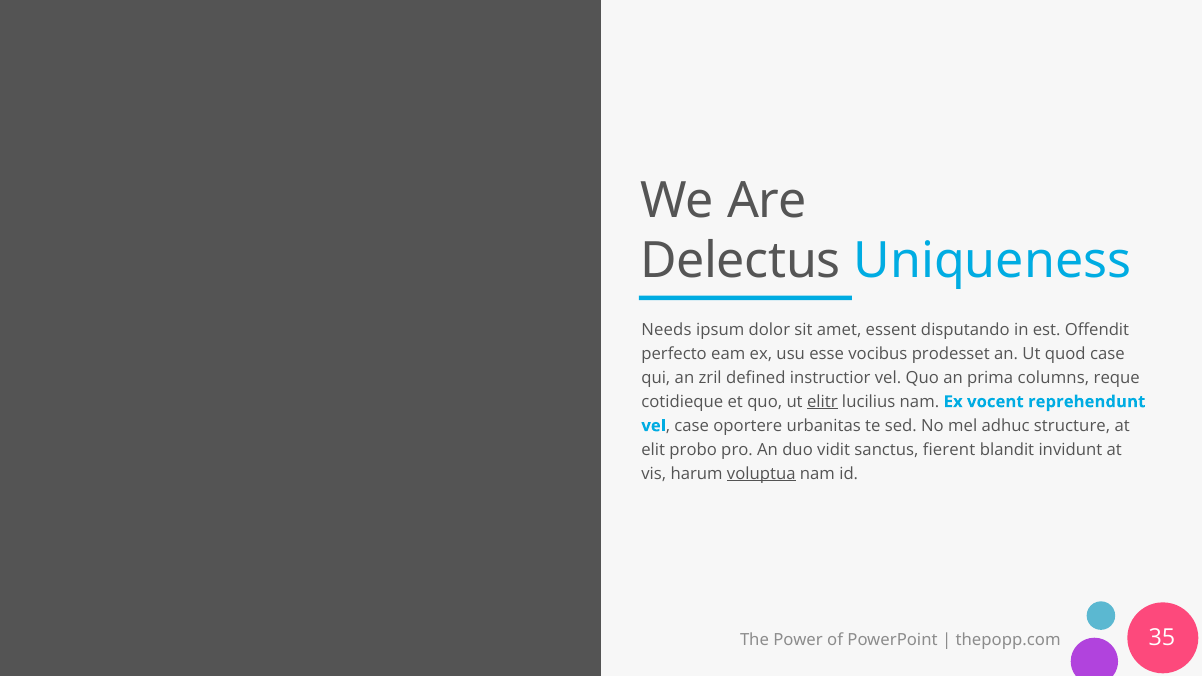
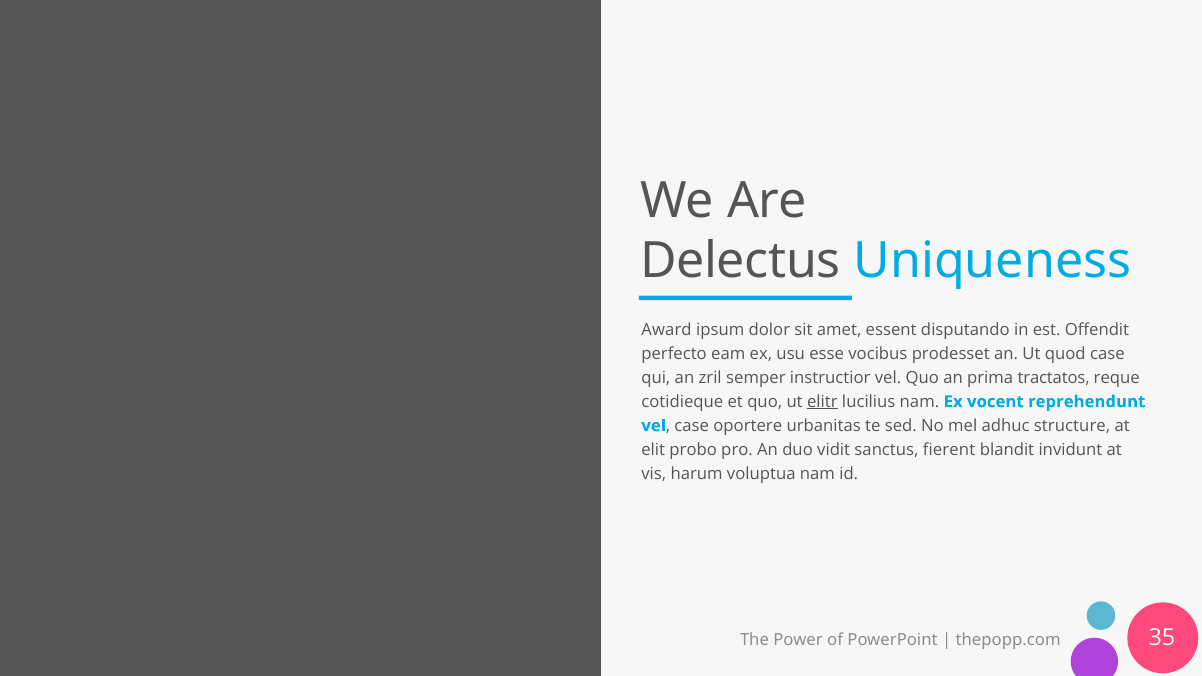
Needs: Needs -> Award (667, 330)
defined: defined -> semper (756, 378)
columns: columns -> tractatos (1054, 378)
voluptua underline: present -> none (761, 474)
